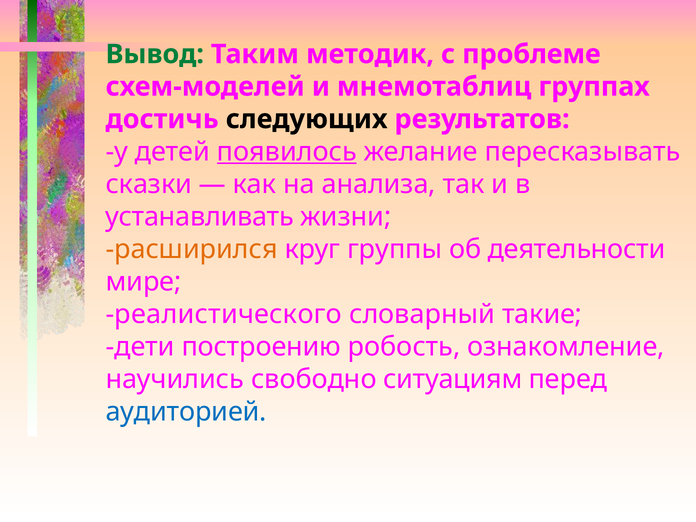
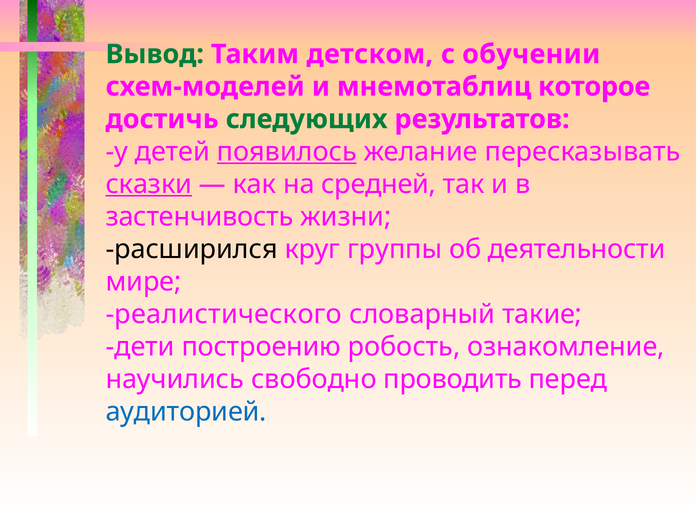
методик: методик -> детском (370, 54)
проблеме: проблеме -> обучении (531, 54)
группах: группах -> которое (594, 87)
следующих colour: black -> green (307, 119)
сказки underline: none -> present (149, 184)
анализа: анализа -> средней (379, 184)
устанавливать: устанавливать -> застенчивость (200, 217)
расширился colour: orange -> black (192, 249)
ситуациям: ситуациям -> проводить (453, 379)
